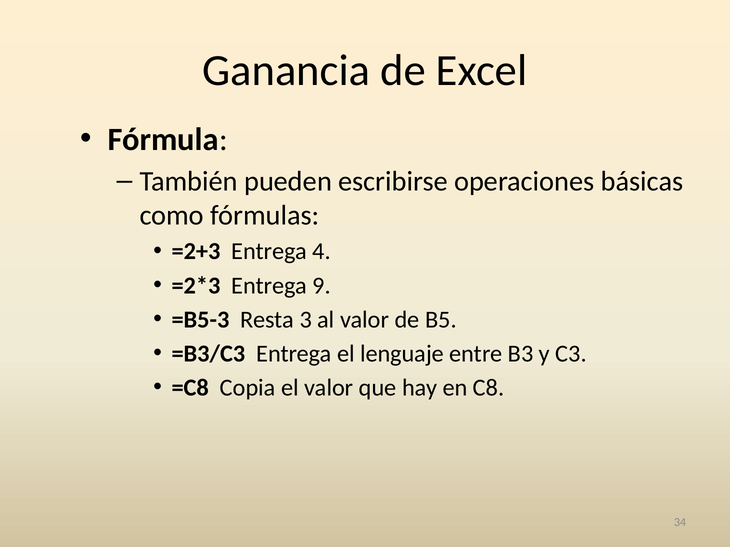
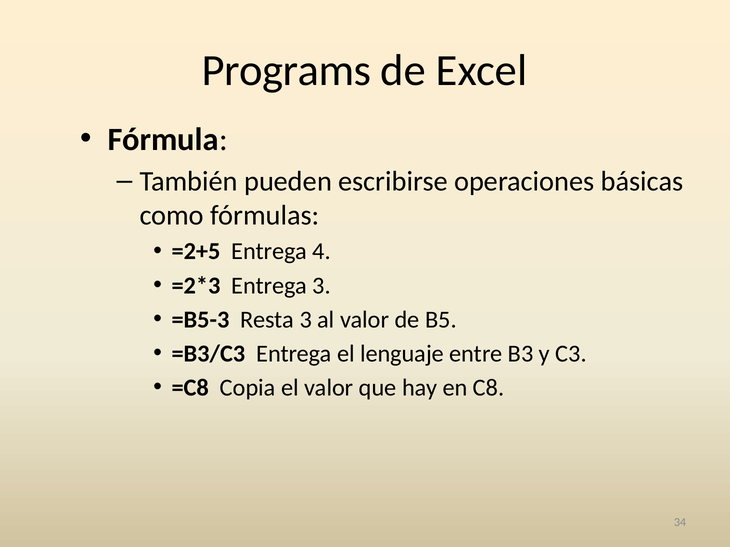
Ganancia: Ganancia -> Programs (286, 71)
=2+3: =2+3 -> =2+5 (196, 252)
Entrega 9: 9 -> 3 (322, 286)
